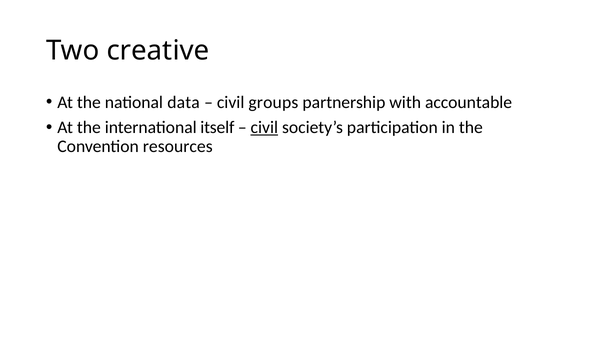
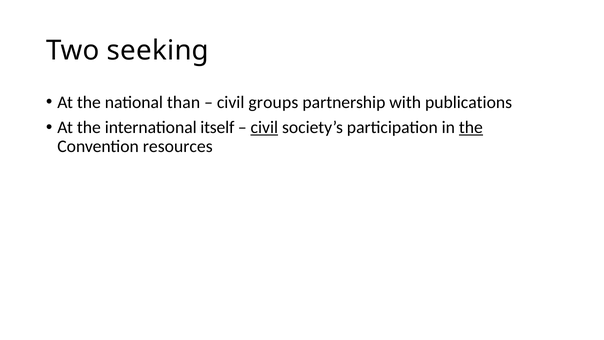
creative: creative -> seeking (158, 51)
data: data -> than (184, 102)
accountable: accountable -> publications (469, 102)
the underline: none -> present (471, 127)
